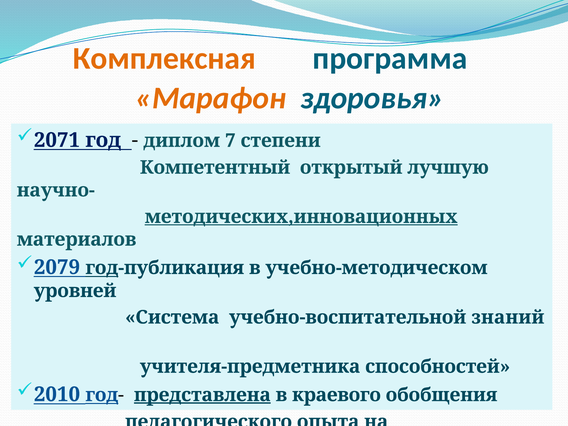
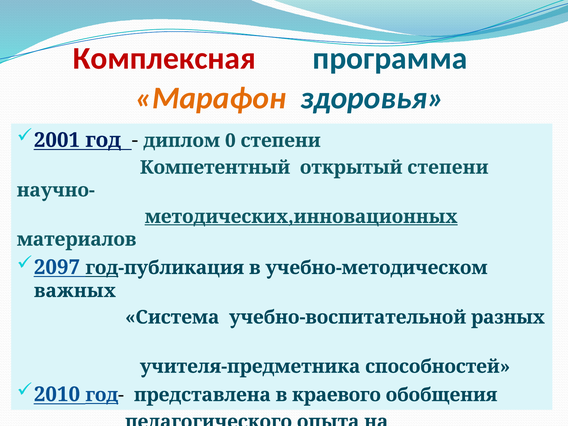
Комплексная colour: orange -> red (164, 59)
2071: 2071 -> 2001 (57, 140)
7: 7 -> 0 (230, 141)
открытый лучшую: лучшую -> степени (448, 167)
2079: 2079 -> 2097 (57, 267)
уровней: уровней -> важных (75, 291)
знаний: знаний -> разных (508, 317)
представлена underline: present -> none (202, 395)
